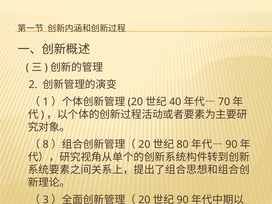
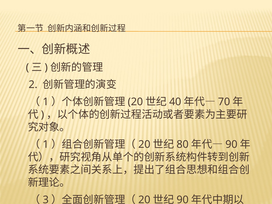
8: 8 -> 1 (46, 144)
